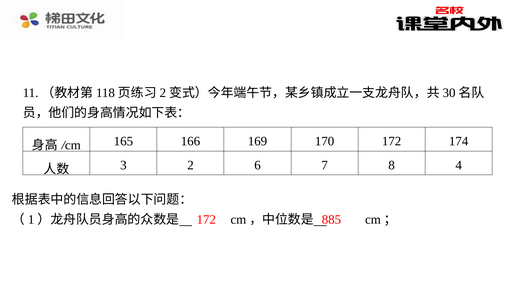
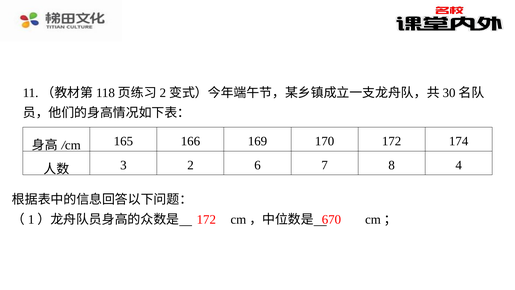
885: 885 -> 670 (331, 219)
